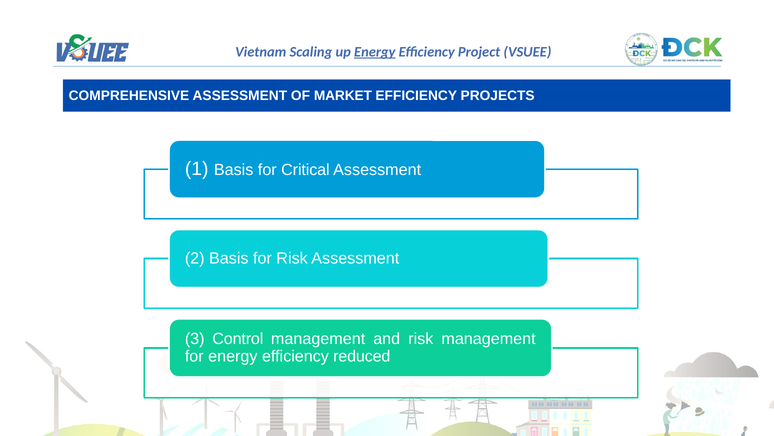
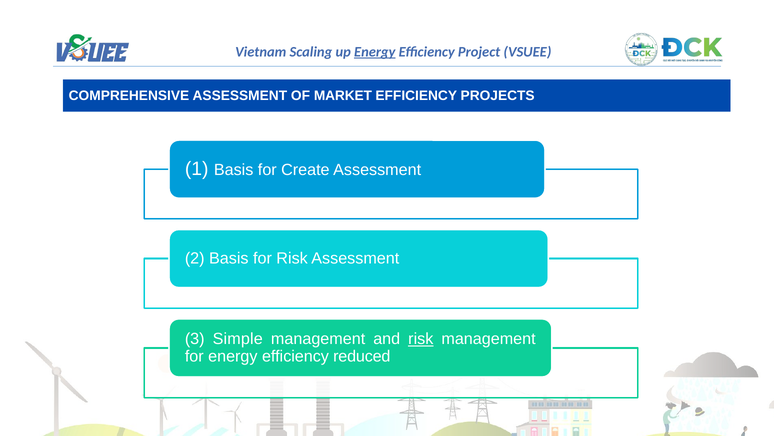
Critical: Critical -> Create (305, 170)
Control: Control -> Simple (238, 339)
risk underline: none -> present (421, 339)
